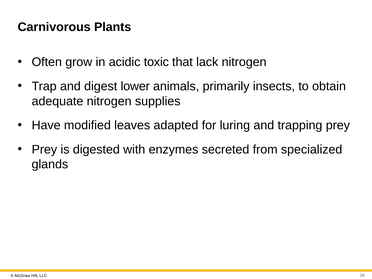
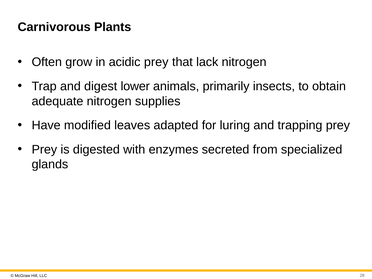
acidic toxic: toxic -> prey (156, 62)
